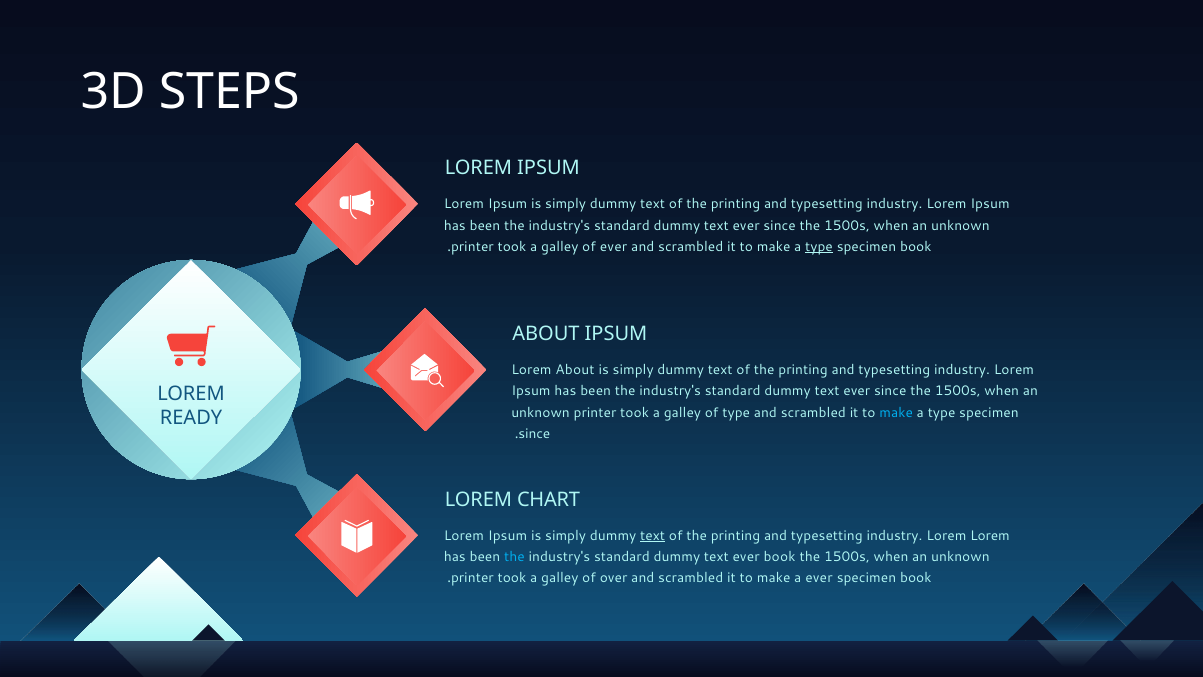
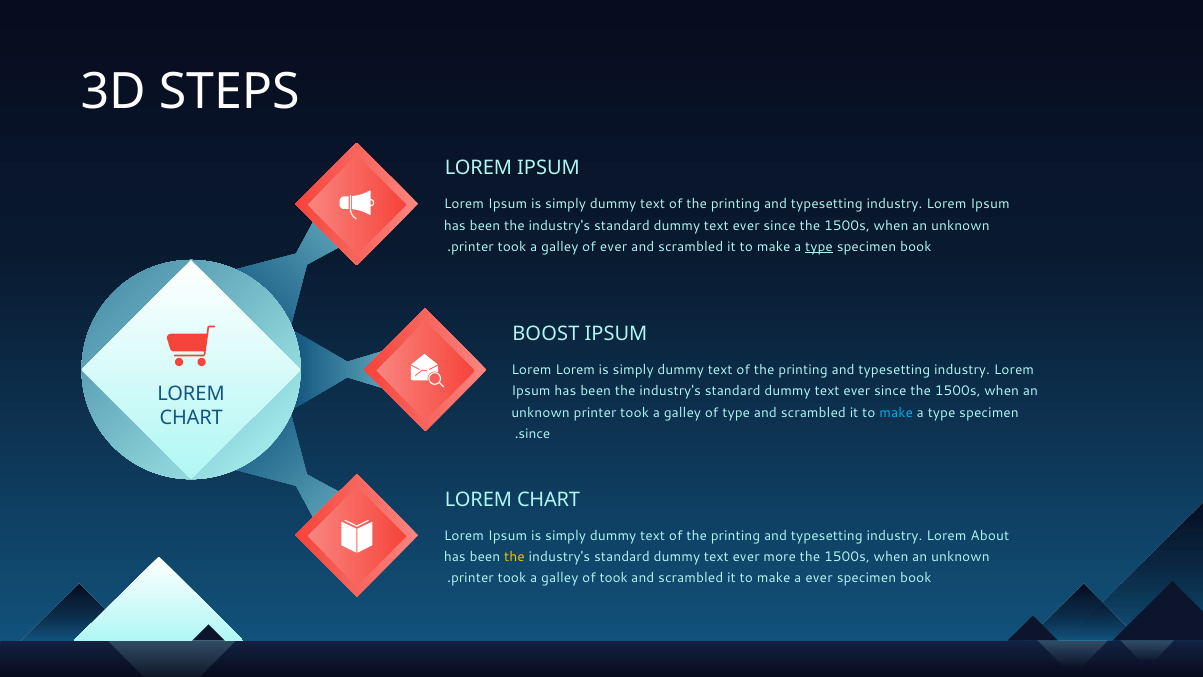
ABOUT: ABOUT -> BOOST (546, 334)
Lorem About: About -> Lorem (575, 370)
READY: READY -> CHART (191, 418)
text underline: present -> none (653, 535)
Lorem Lorem: Lorem -> About (990, 535)
the colour: light blue -> yellow (514, 557)
ever book: book -> more (780, 557)
of over: over -> took (614, 578)
